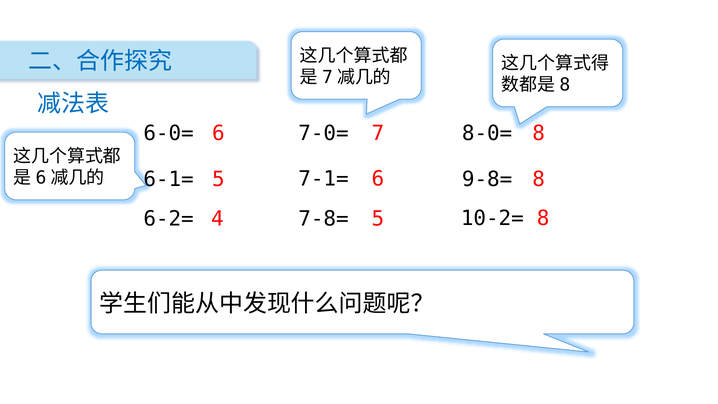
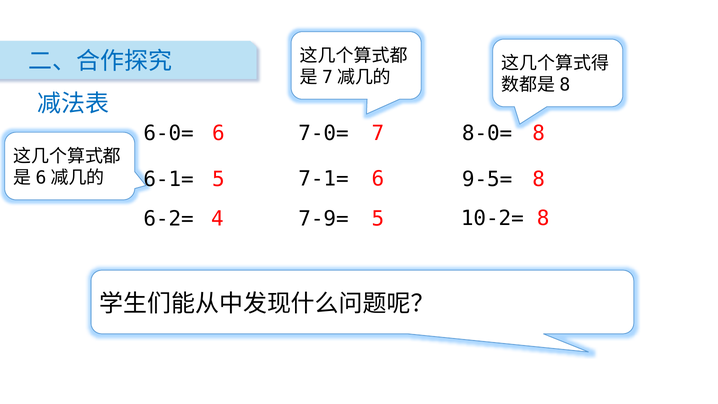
9-8=: 9-8= -> 9-5= (487, 179)
7-8=: 7-8= -> 7-9= (323, 219)
